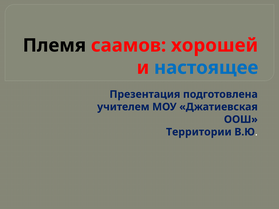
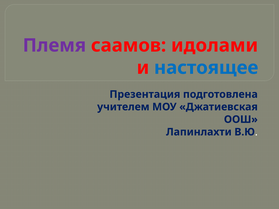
Племя colour: black -> purple (54, 45)
хорошей: хорошей -> идолами (215, 45)
Территории: Территории -> Лапинлахти (199, 132)
